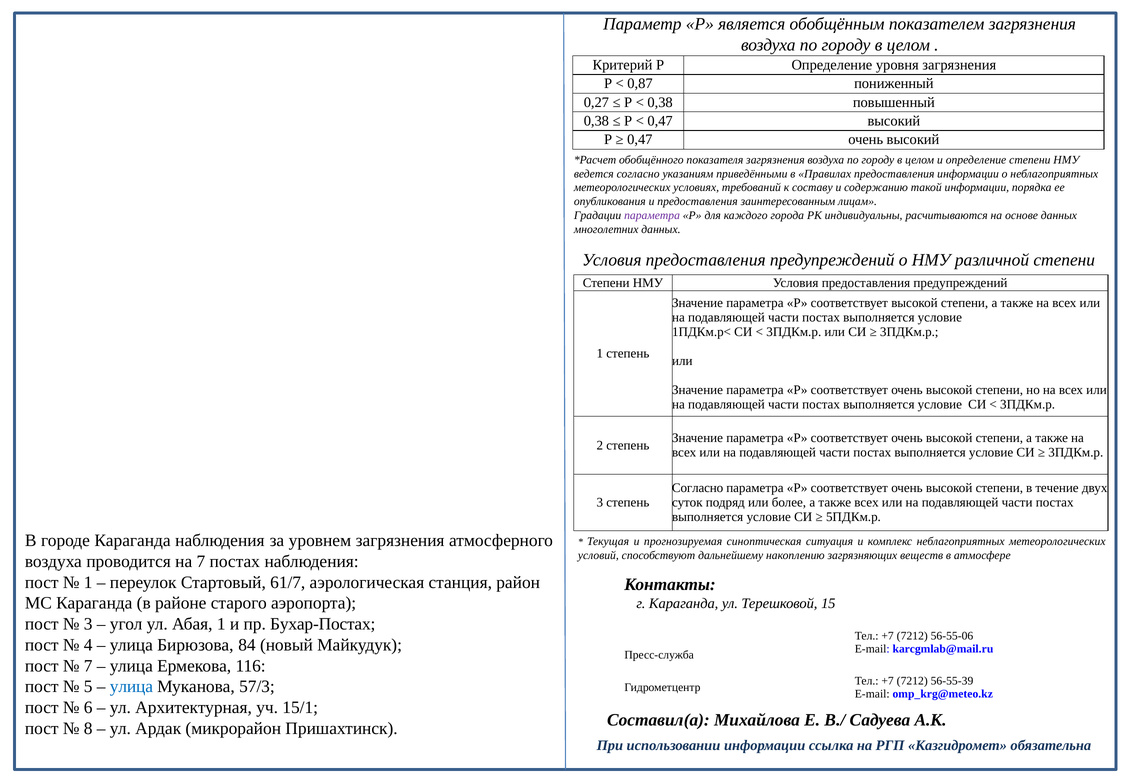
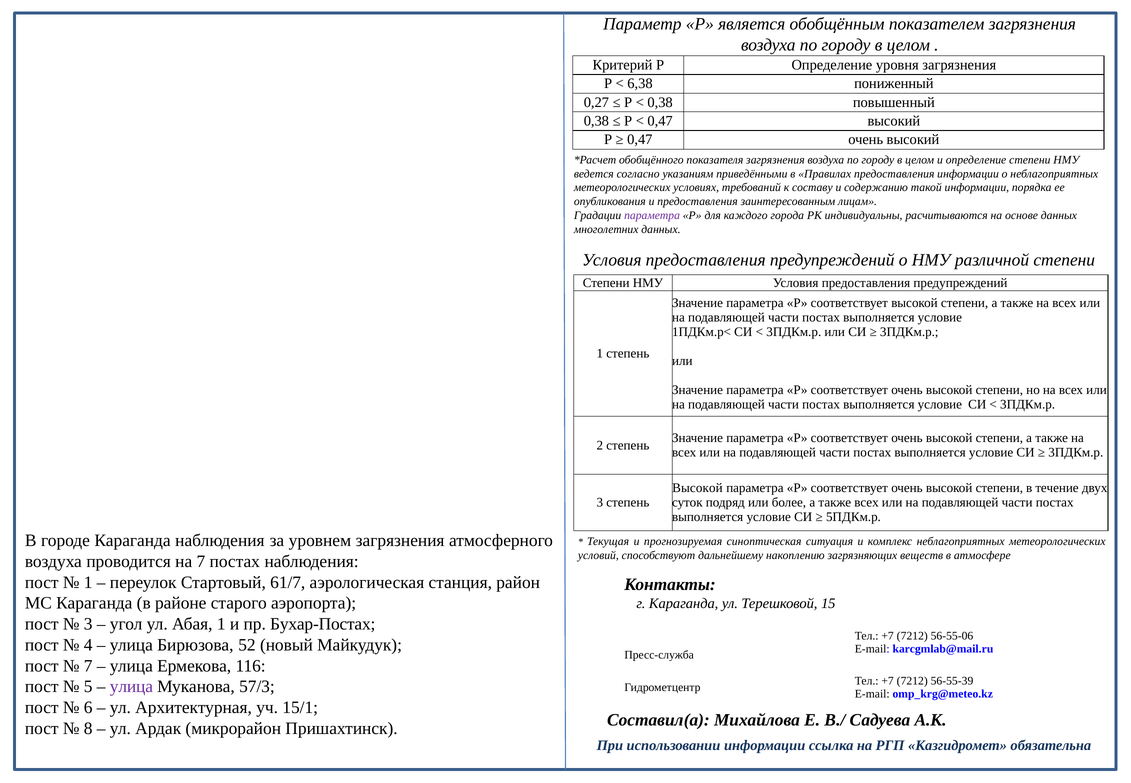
0,87: 0,87 -> 6,38 (640, 84)
Согласно: Согласно -> Высокой (697, 488)
84: 84 -> 52 (247, 645)
улица colour: blue -> purple (131, 687)
